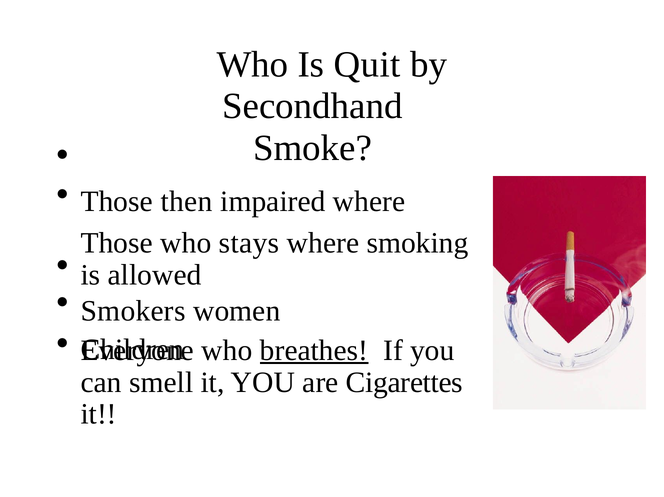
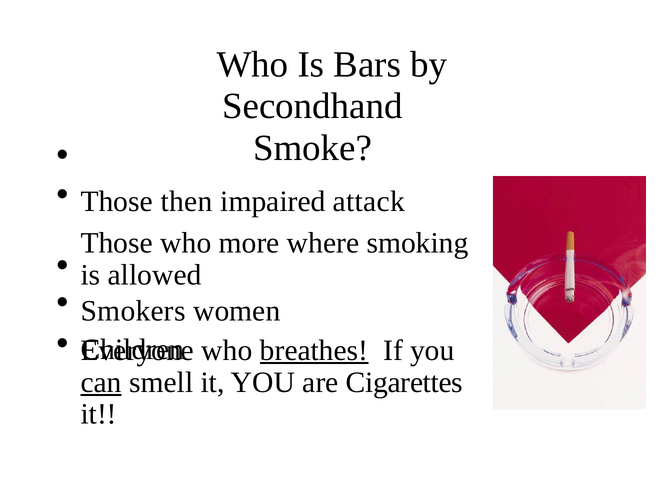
Quit: Quit -> Bars (367, 65)
impaired where: where -> attack (369, 202)
stays: stays -> more (249, 243)
can underline: none -> present (101, 383)
